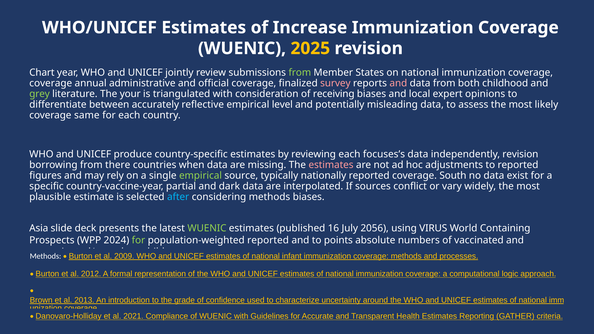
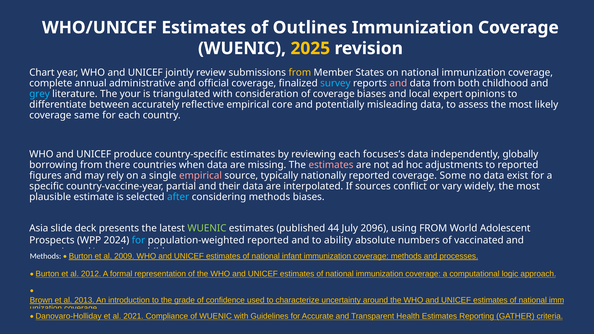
Increase: Increase -> Outlines (310, 28)
from colour: light green -> yellow (300, 73)
coverage: coverage -> complete (51, 83)
survey colour: pink -> light blue (335, 83)
grey colour: light green -> light blue (40, 94)
of receiving: receiving -> coverage (334, 94)
level: level -> core (282, 105)
independently revision: revision -> globally (520, 154)
empirical colour: light green -> pink (201, 175)
South: South -> Some (453, 175)
dark: dark -> their (229, 186)
16: 16 -> 44 (333, 228)
2056: 2056 -> 2096 (375, 228)
using VIRUS: VIRUS -> FROM (433, 228)
Containing: Containing -> Adolescent (505, 228)
for colour: light green -> light blue (138, 240)
points: points -> ability (338, 240)
